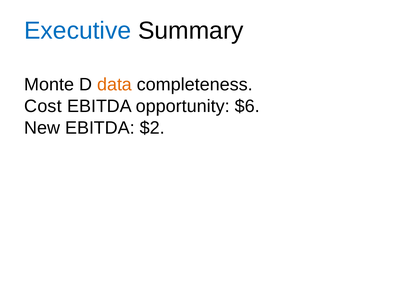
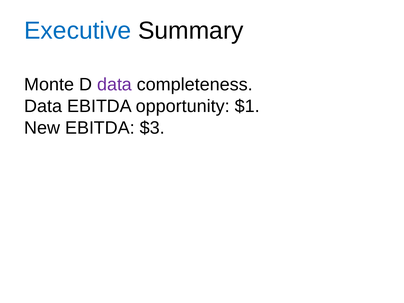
data colour: orange -> purple (114, 85)
Cost: Cost -> Data (43, 106)
$6: $6 -> $1 (247, 106)
$2: $2 -> $3 (152, 128)
